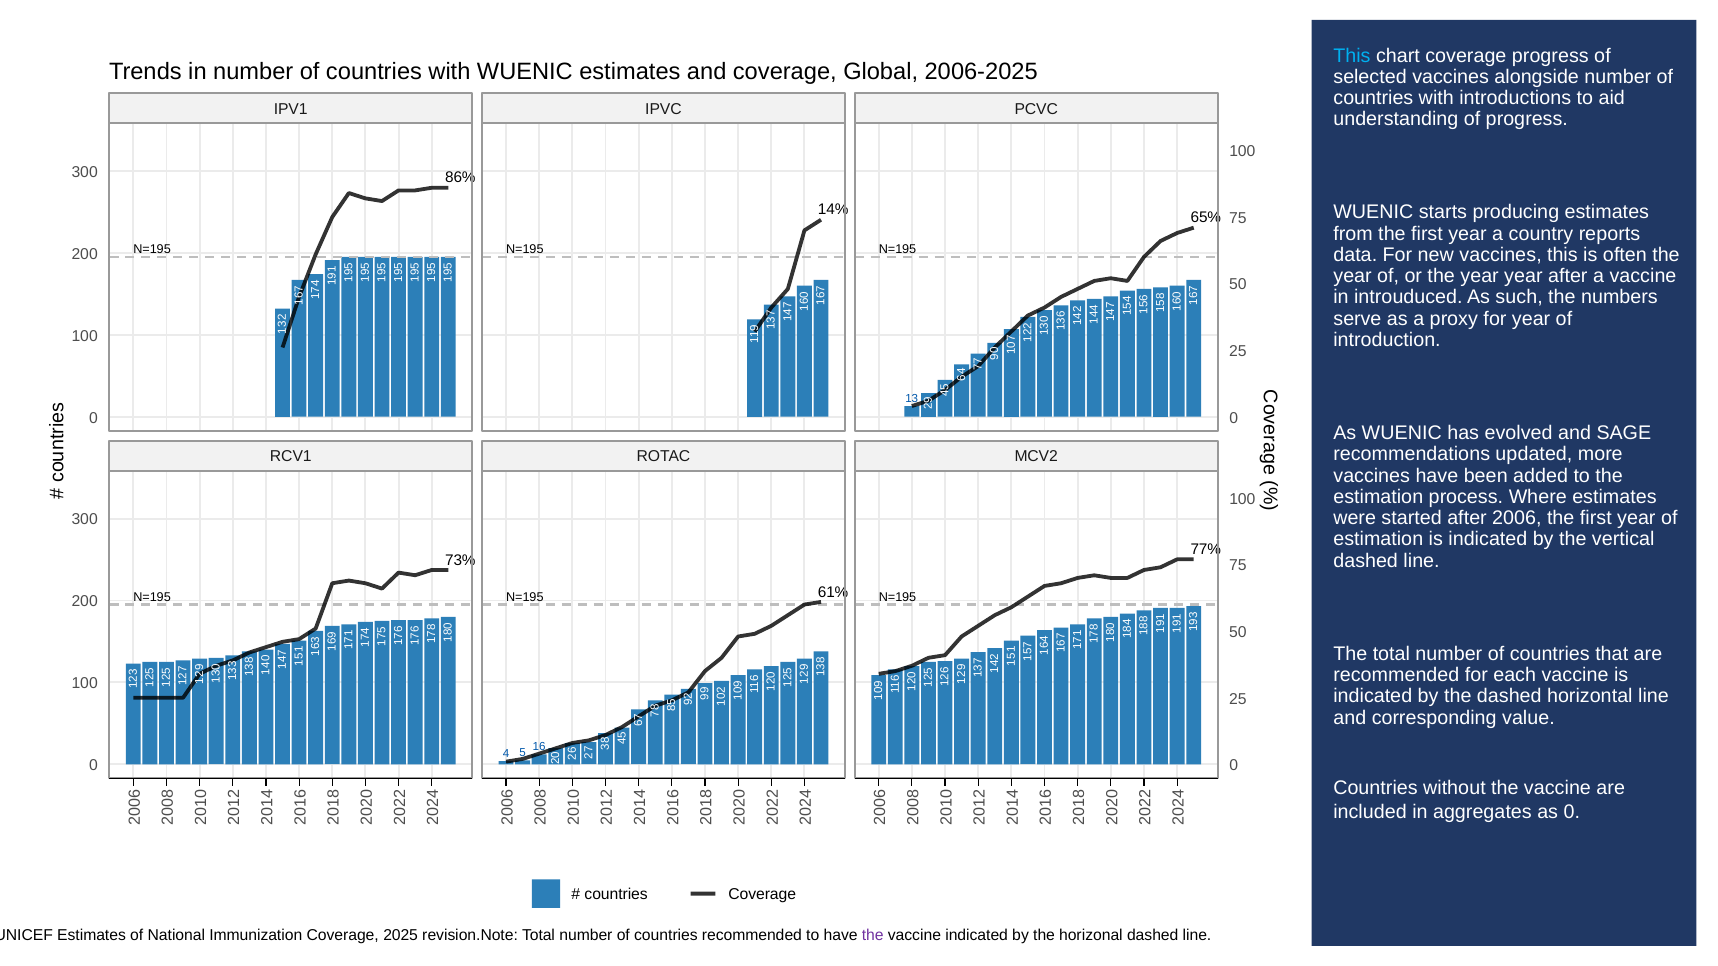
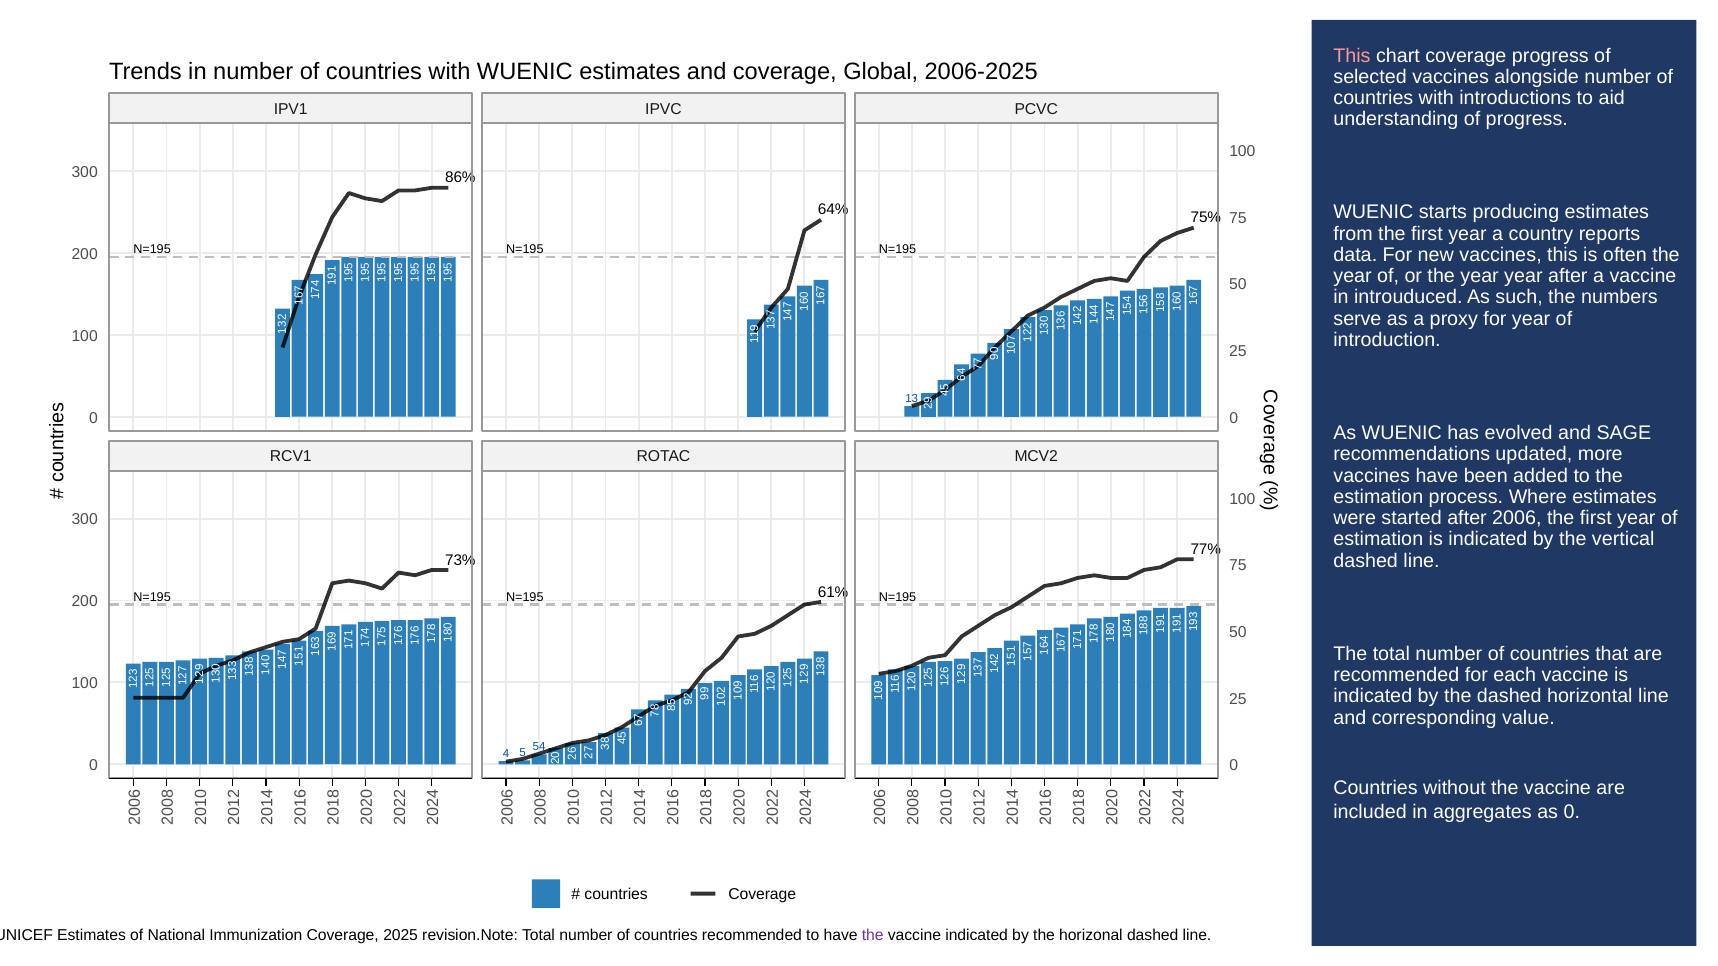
This colour: light blue -> pink (1352, 56)
14%: 14% -> 64% (833, 210)
65%: 65% -> 75% (1206, 218)
16: 16 -> 54 (539, 747)
